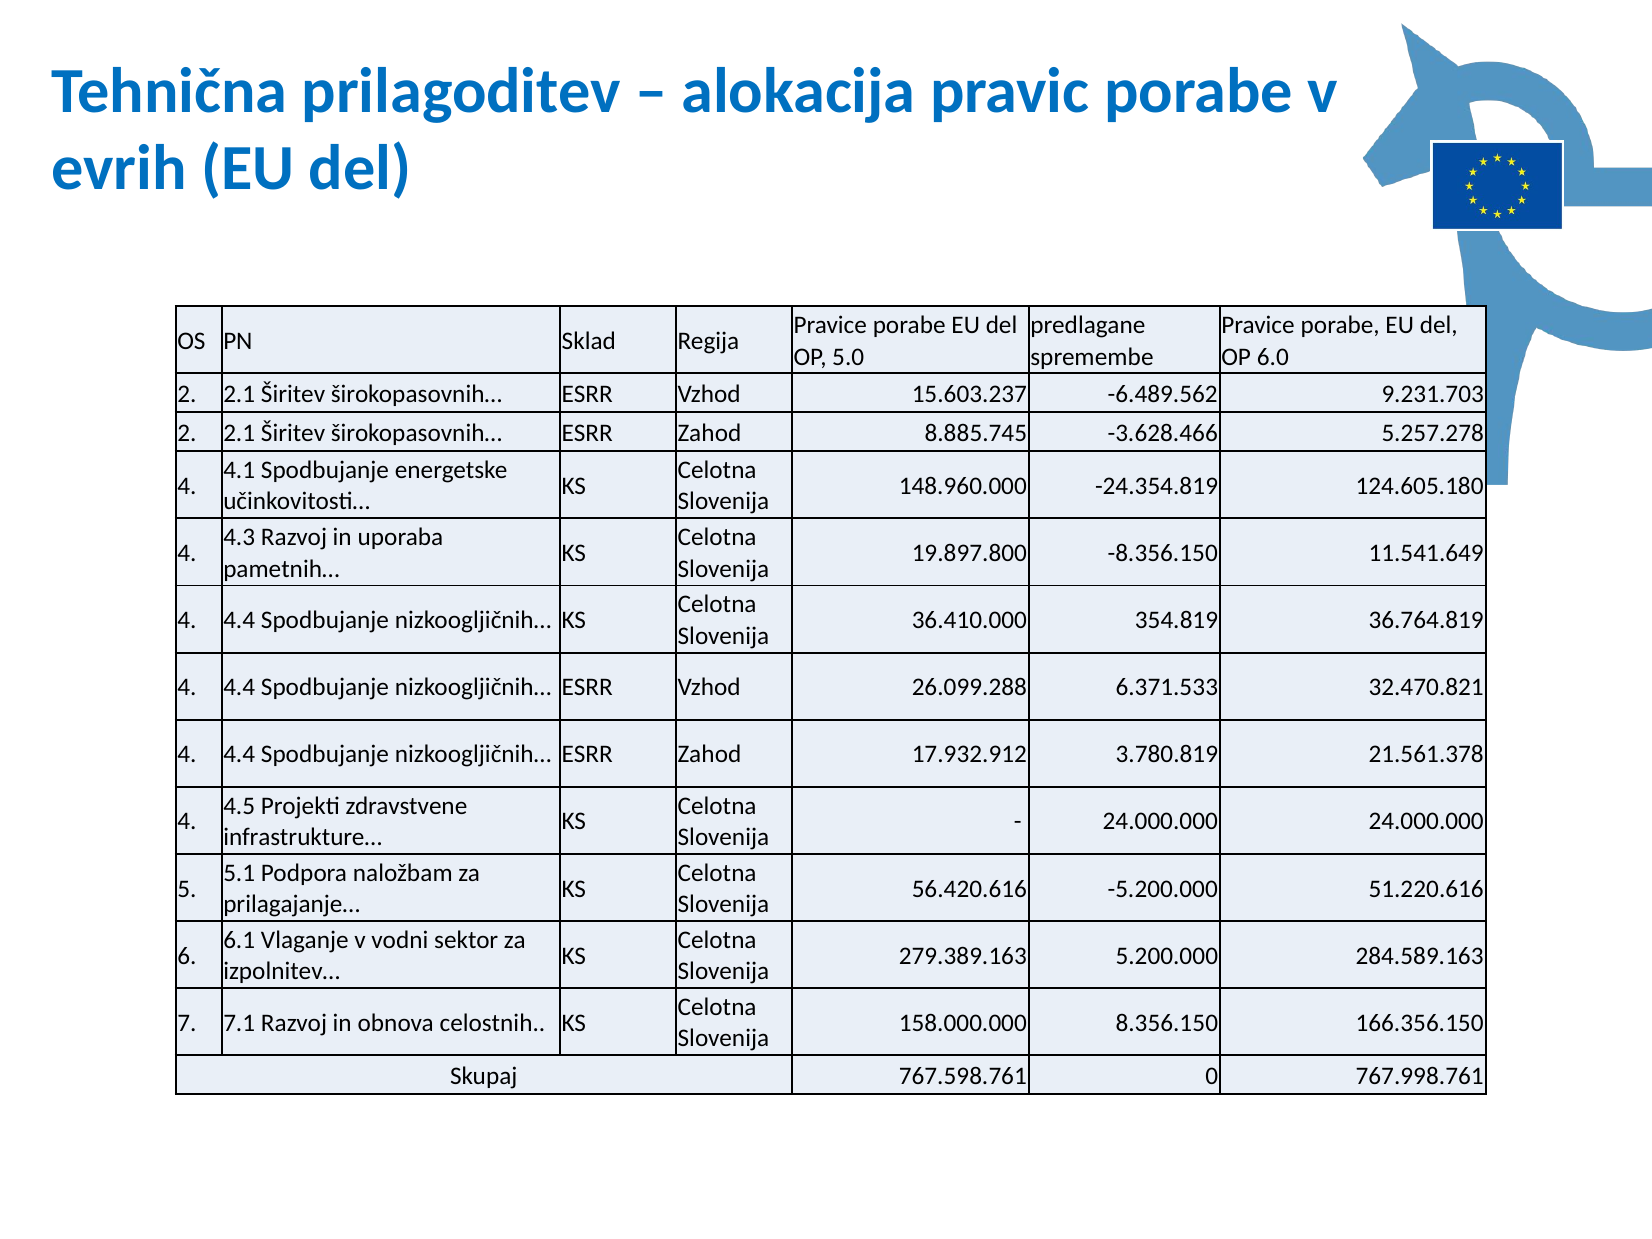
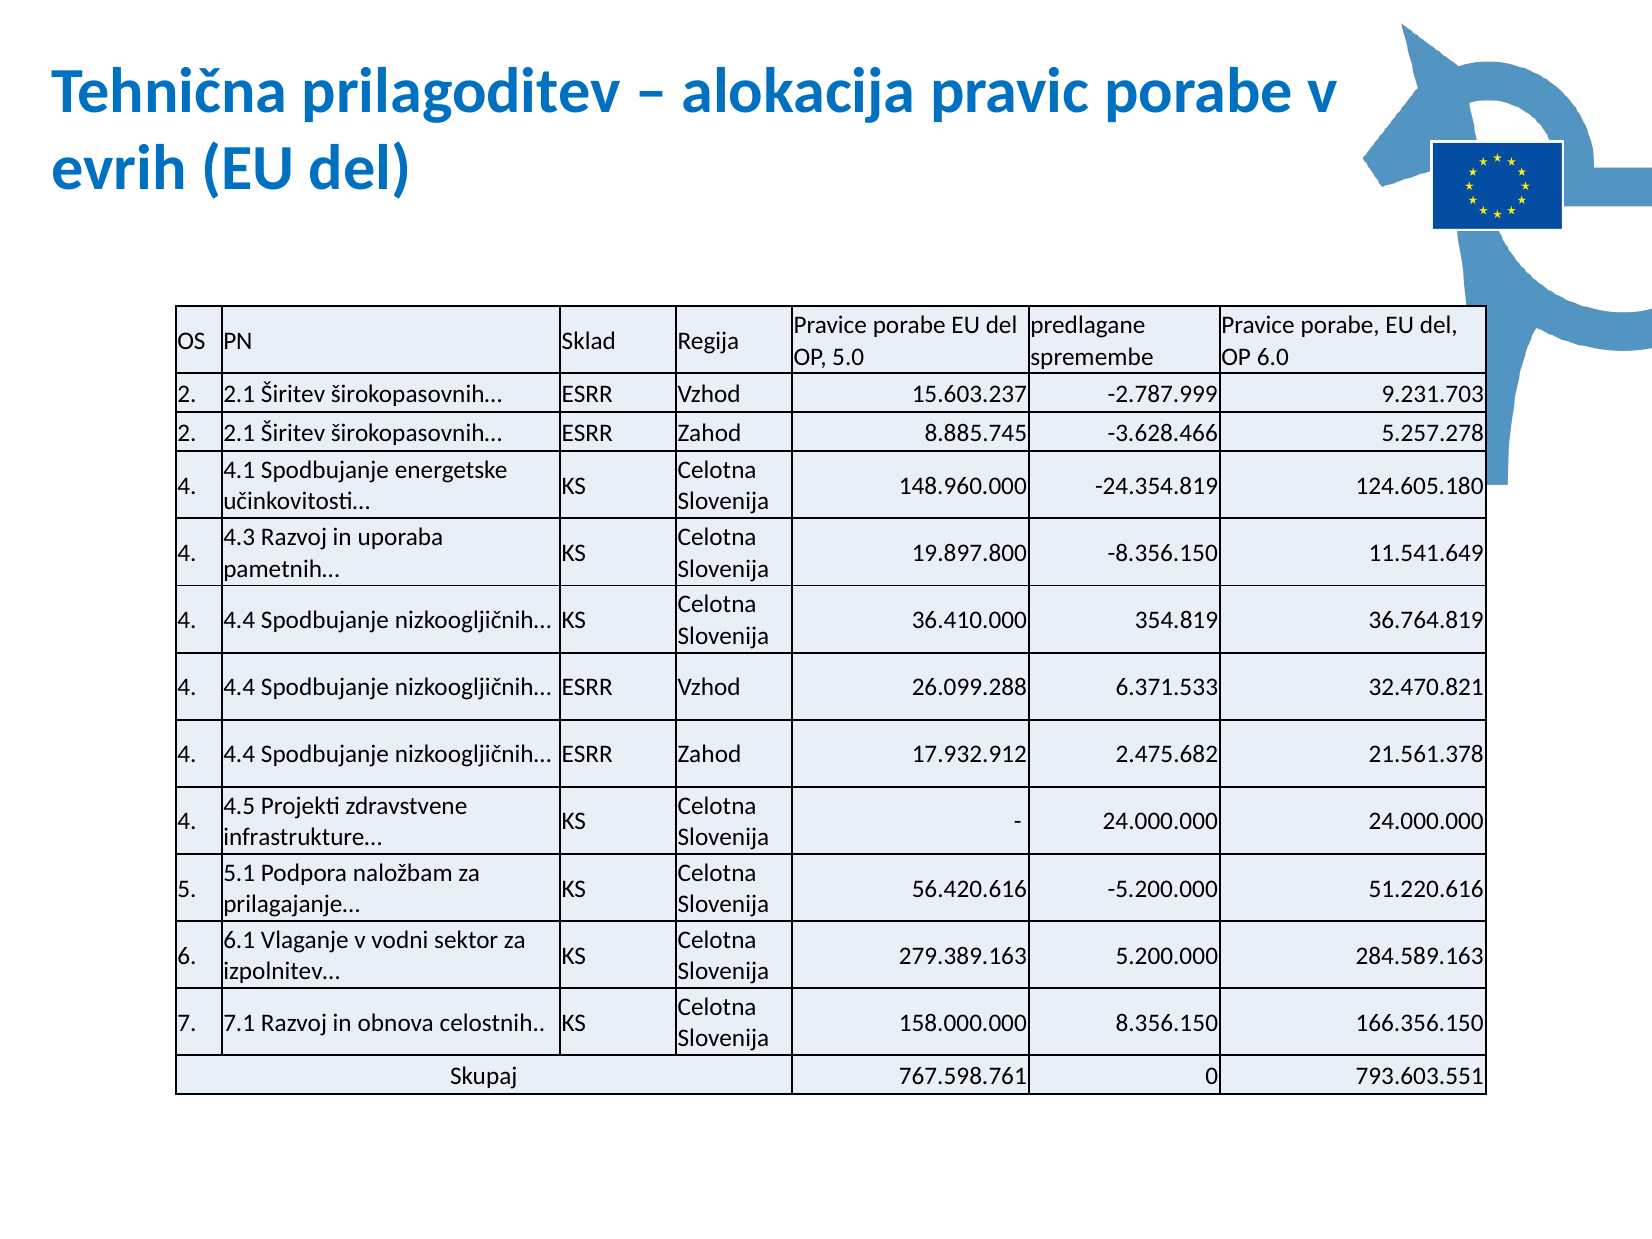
-6.489.562: -6.489.562 -> -2.787.999 (1163, 394)
3.780.819: 3.780.819 -> 2.475.682 (1167, 754)
767.998.761: 767.998.761 -> 793.603.551 (1420, 1076)
